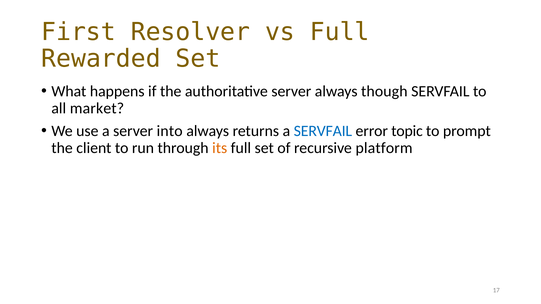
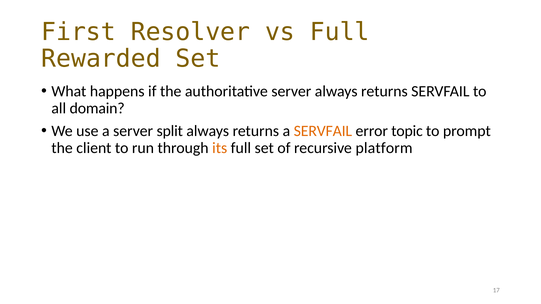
server always though: though -> returns (384, 91)
market: market -> domain (97, 109)
into: into -> split (170, 131)
SERVFAIL colour: blue -> orange (323, 131)
